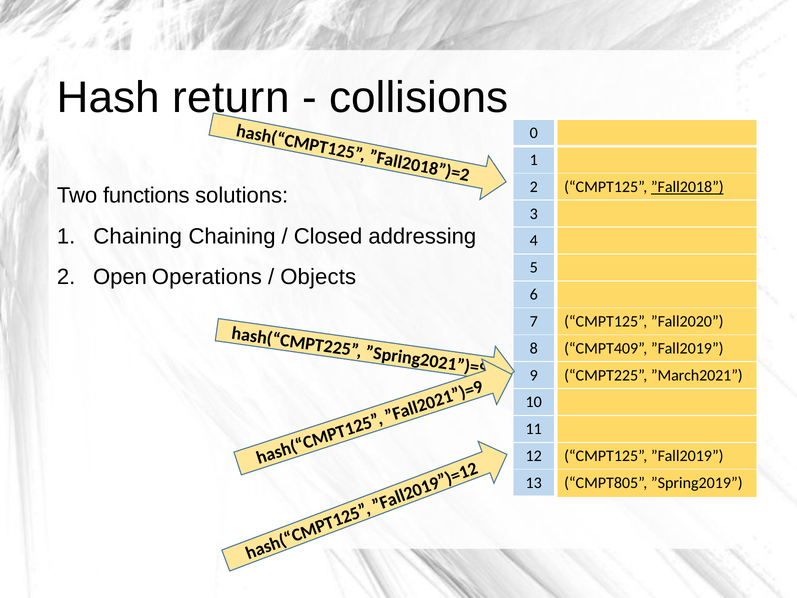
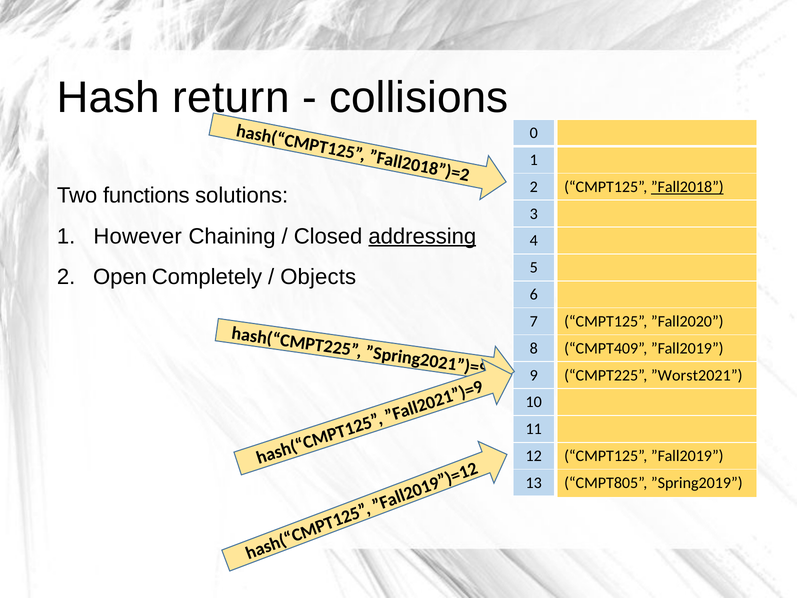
1 Chaining: Chaining -> However (138, 236)
addressing underline: none -> present (422, 236)
Operations: Operations -> Completely (207, 277)
”March2021: ”March2021 -> ”Worst2021 (697, 375)
